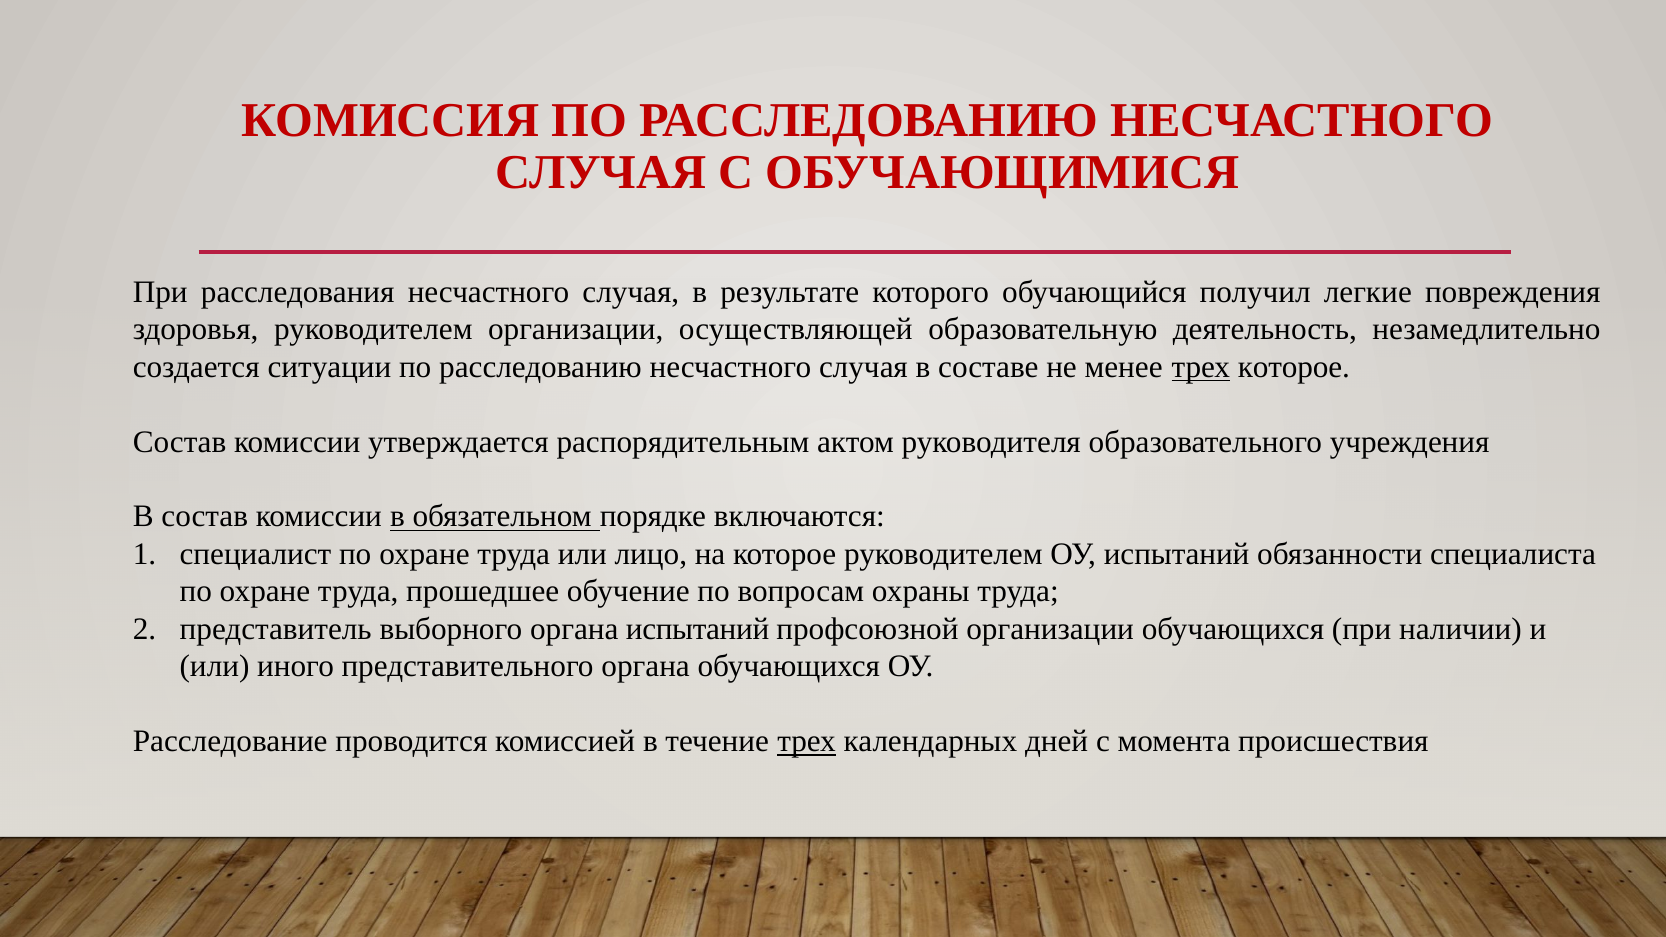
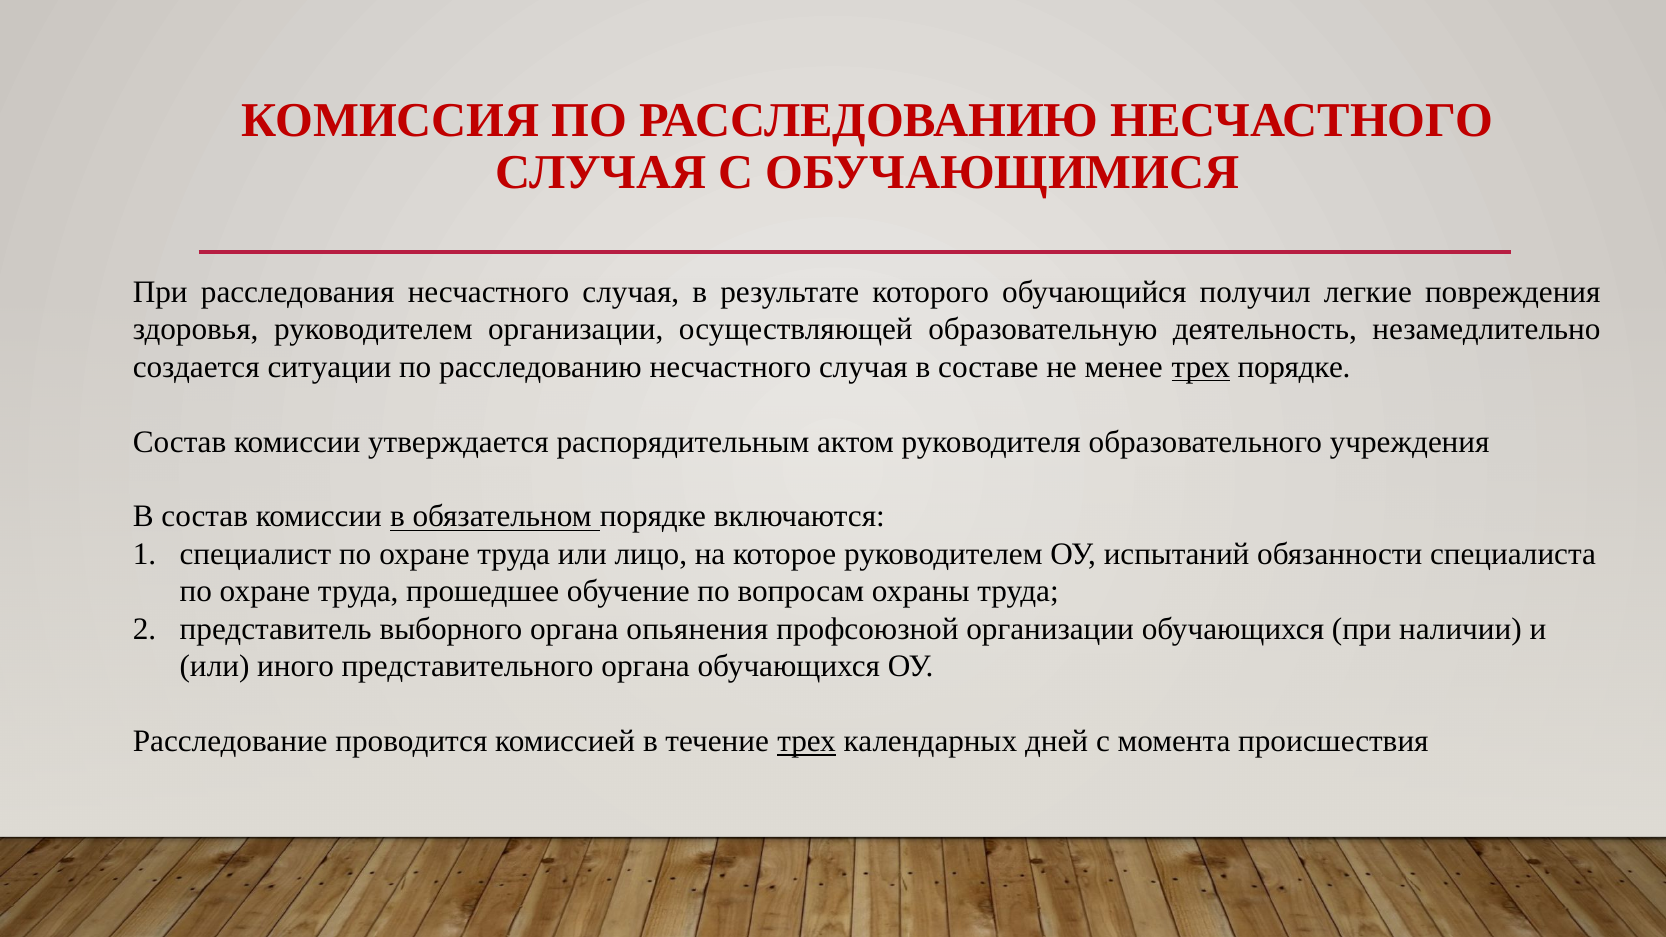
трех которое: которое -> порядке (1294, 367)
органа испытаний: испытаний -> опьянения (697, 629)
